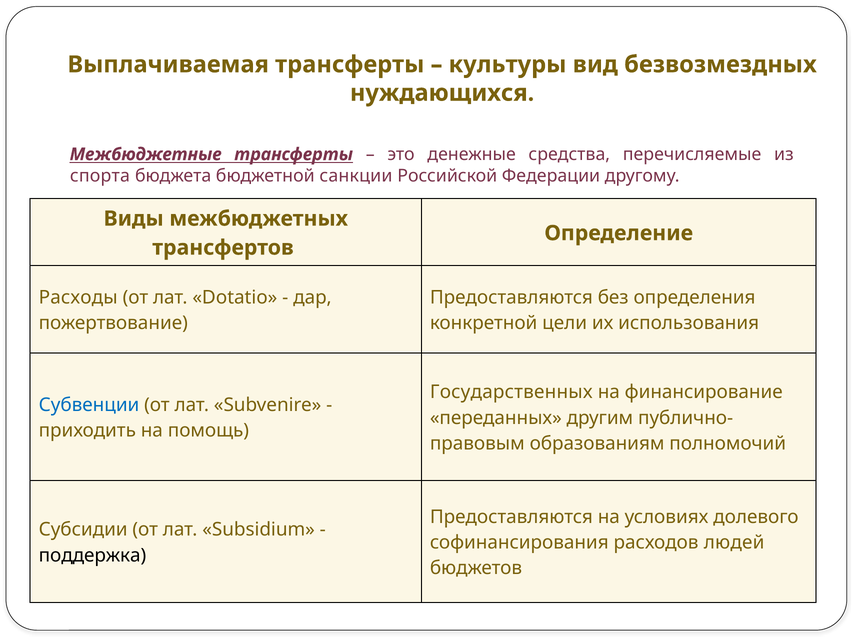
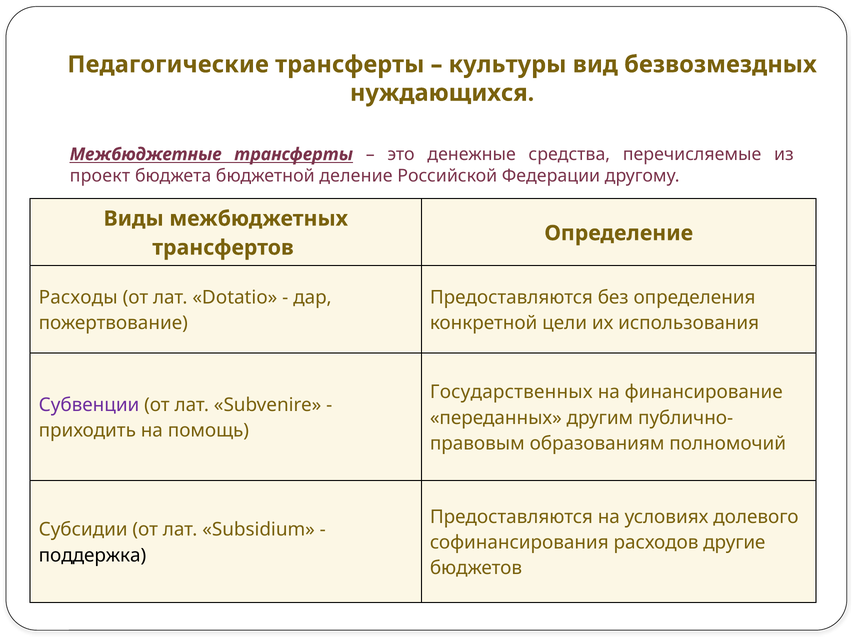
Выплачиваемая: Выплачиваемая -> Педагогические (168, 65)
спорта: спорта -> проект (100, 176)
санкции: санкции -> деление (356, 176)
Субвенции colour: blue -> purple (89, 405)
людей: людей -> другие (734, 543)
